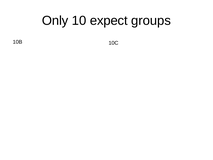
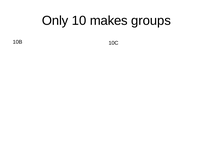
expect: expect -> makes (109, 21)
